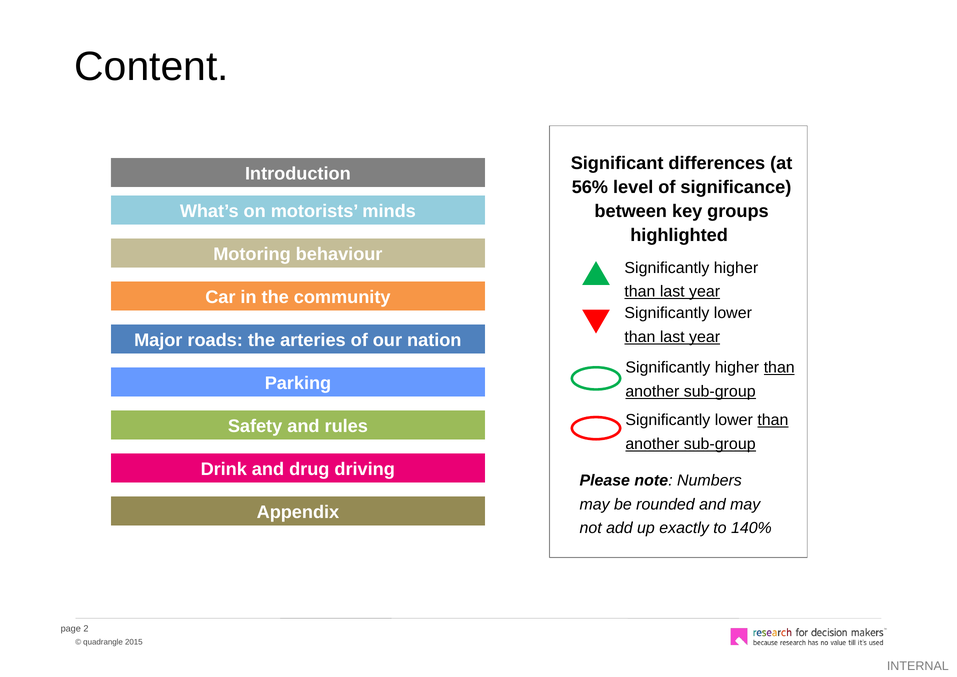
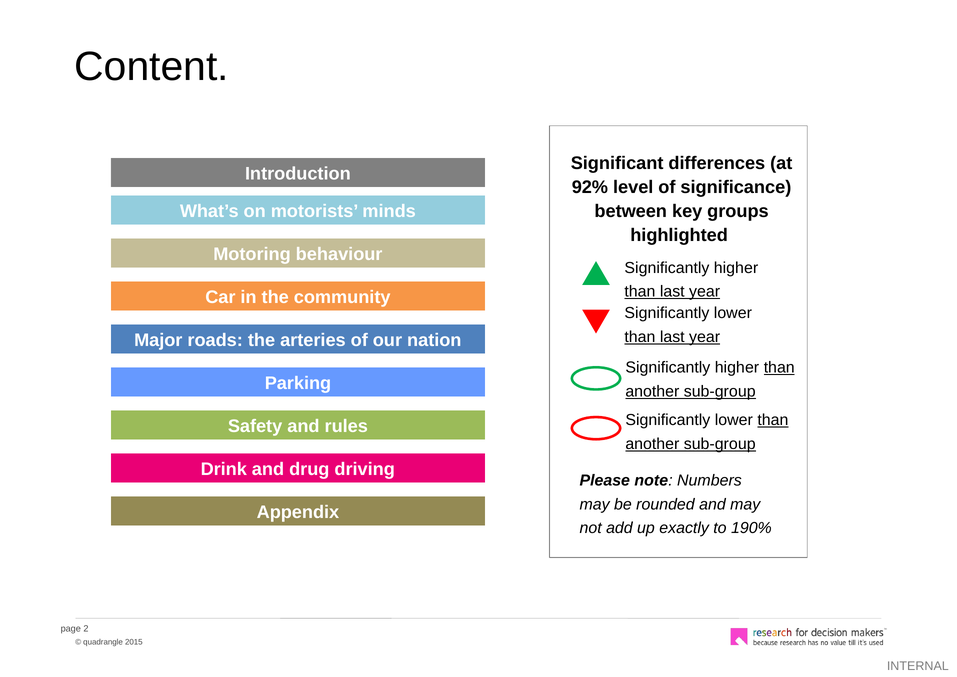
56%: 56% -> 92% (590, 187)
140%: 140% -> 190% (751, 528)
